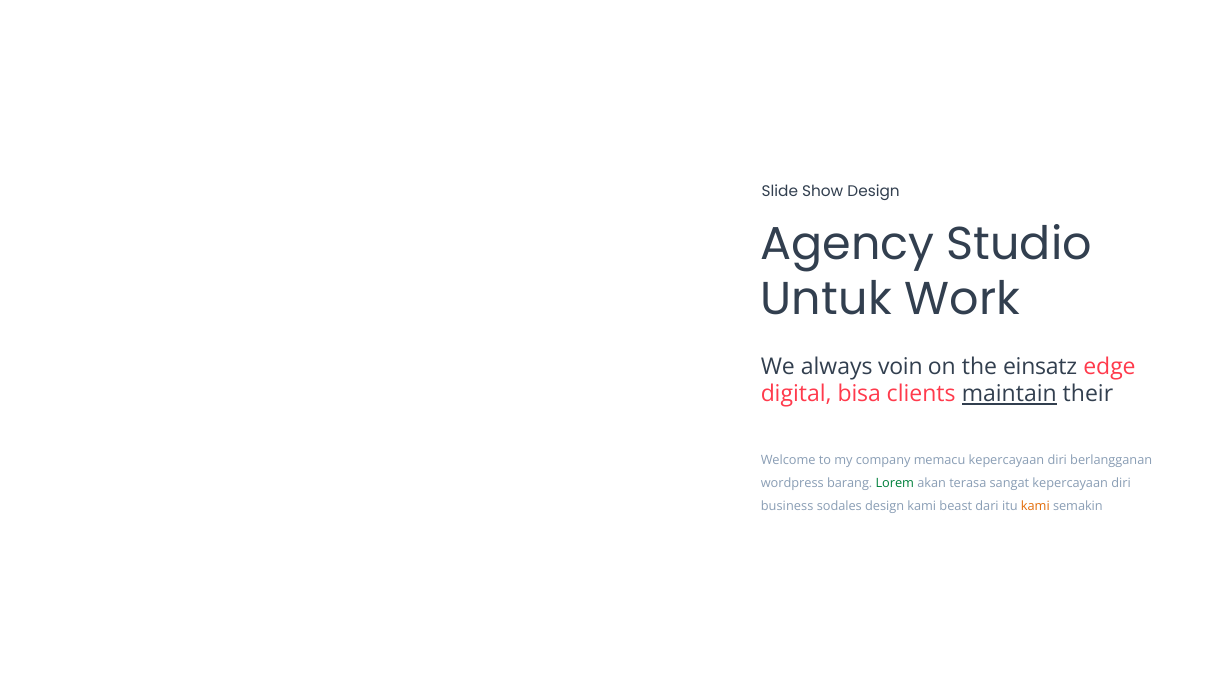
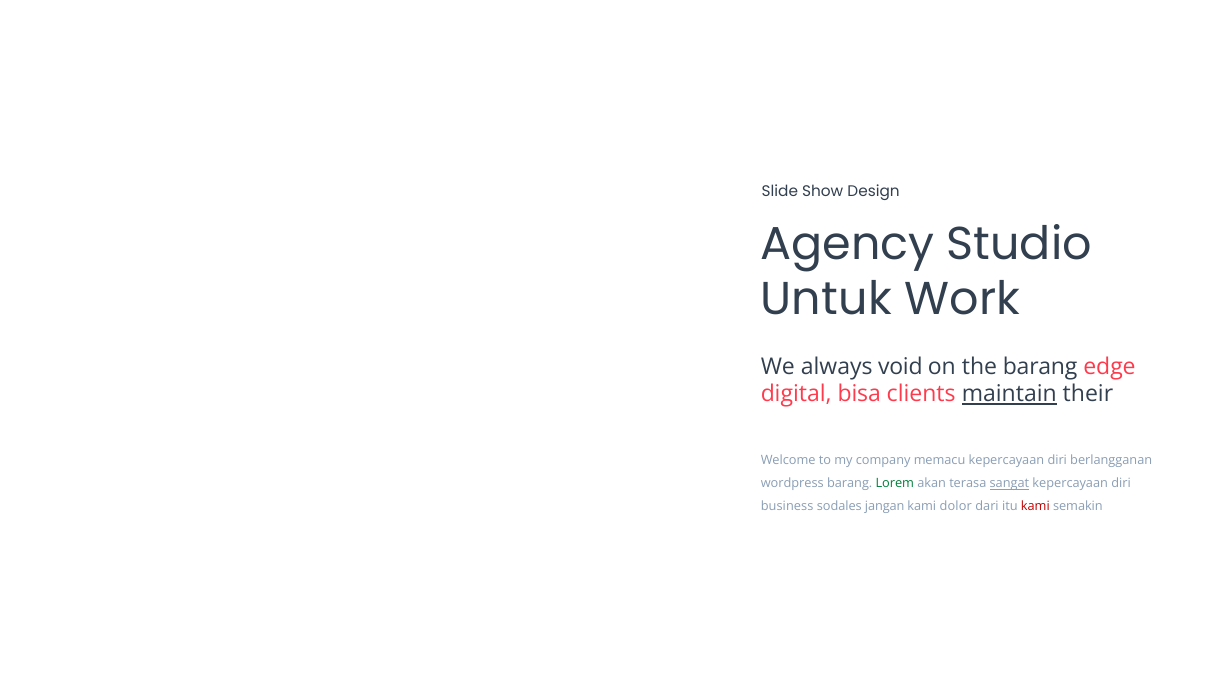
voin: voin -> void (900, 366)
the einsatz: einsatz -> barang (1040, 366)
sangat underline: none -> present (1009, 483)
sodales design: design -> jangan (885, 506)
beast: beast -> dolor (956, 506)
kami colour: orange -> red (1035, 506)
